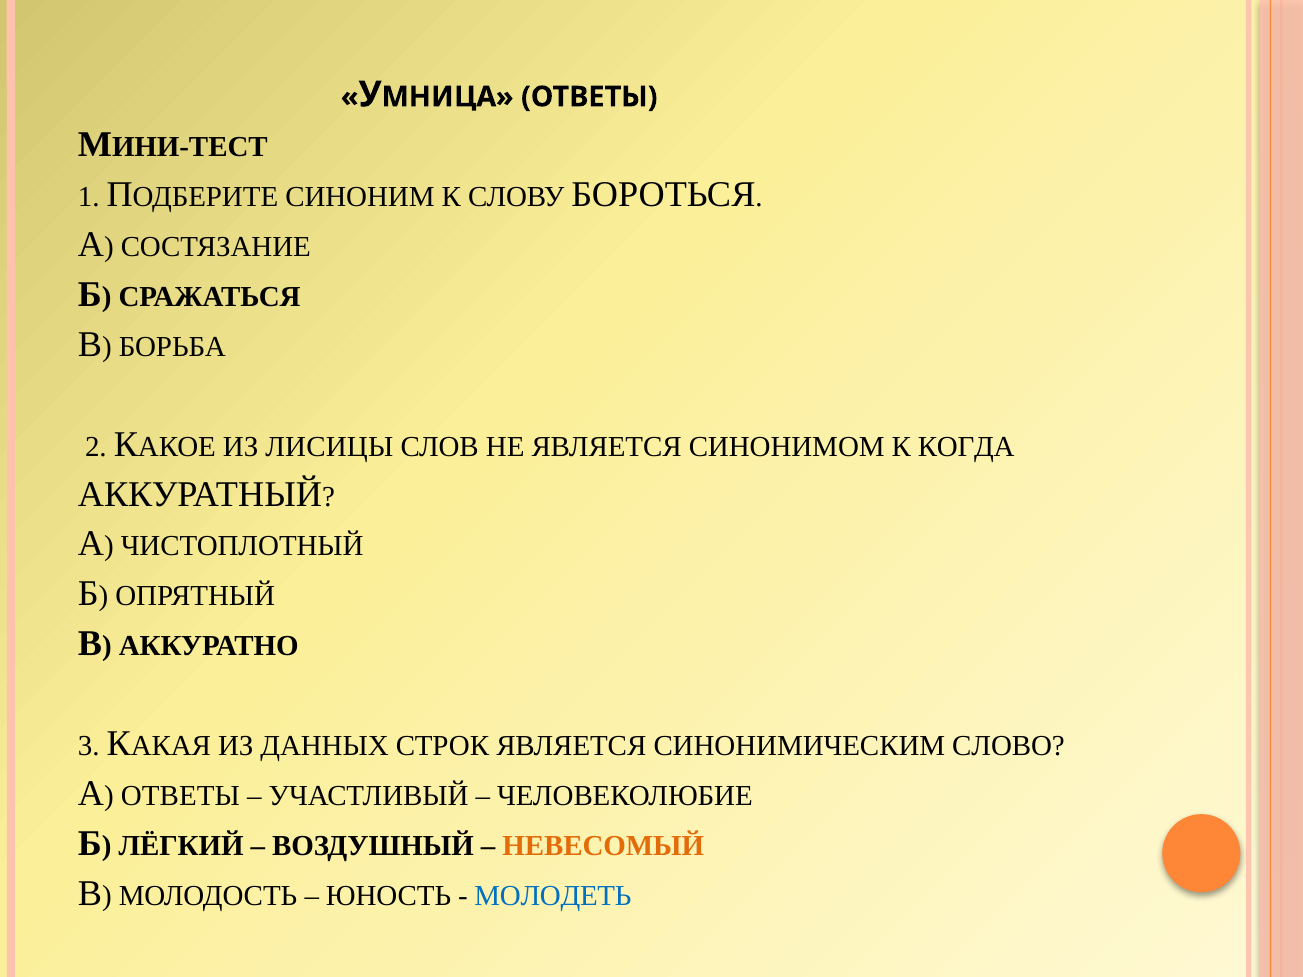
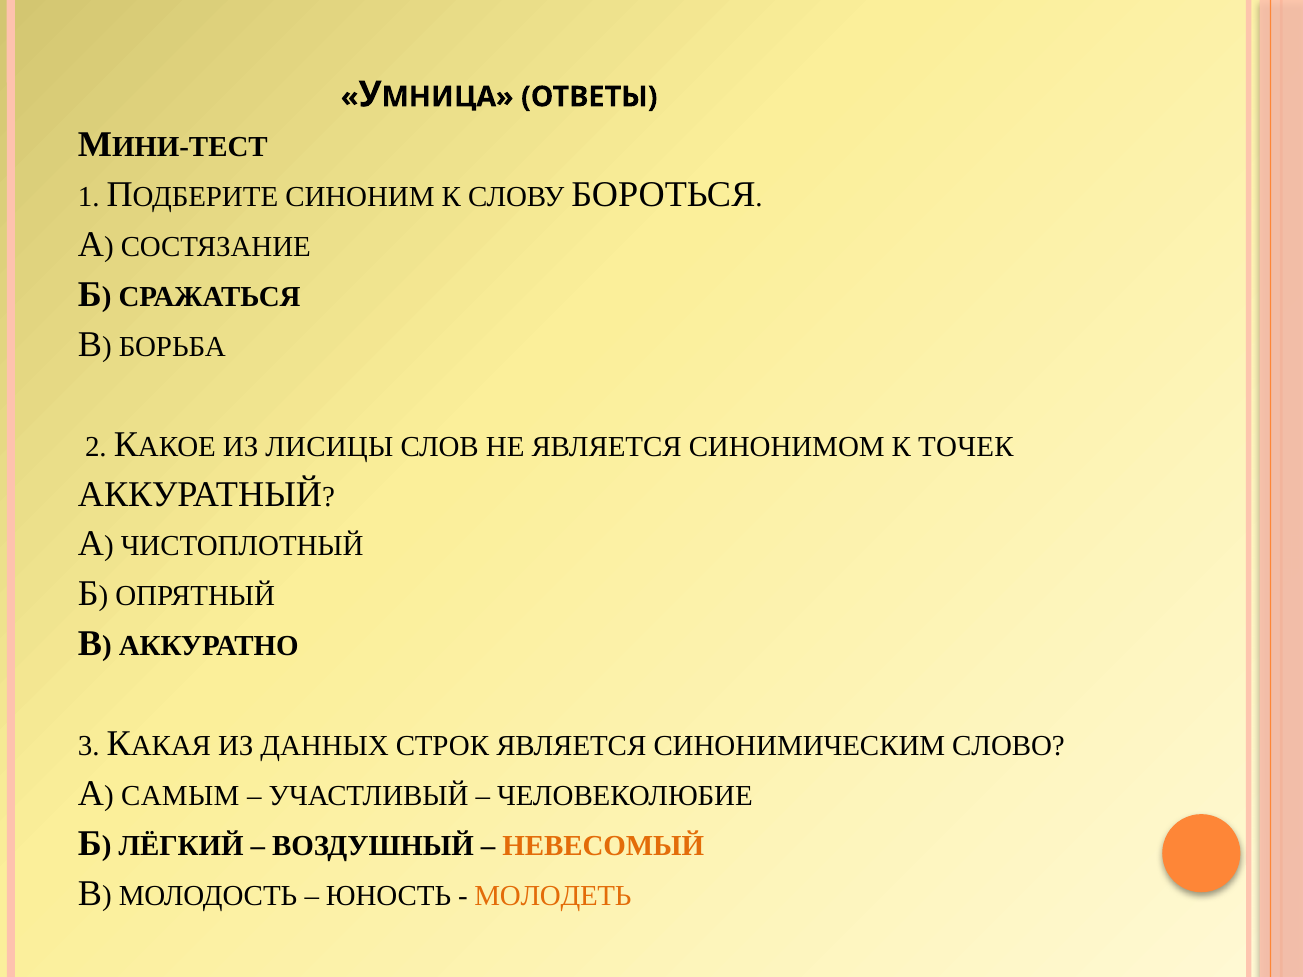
КОГДА: КОГДА -> ТОЧЕК (966, 447)
ОТВЕТЫ: ОТВЕТЫ -> САМЫМ (180, 796)
МОЛОДЕТЬ colour: blue -> orange (553, 896)
